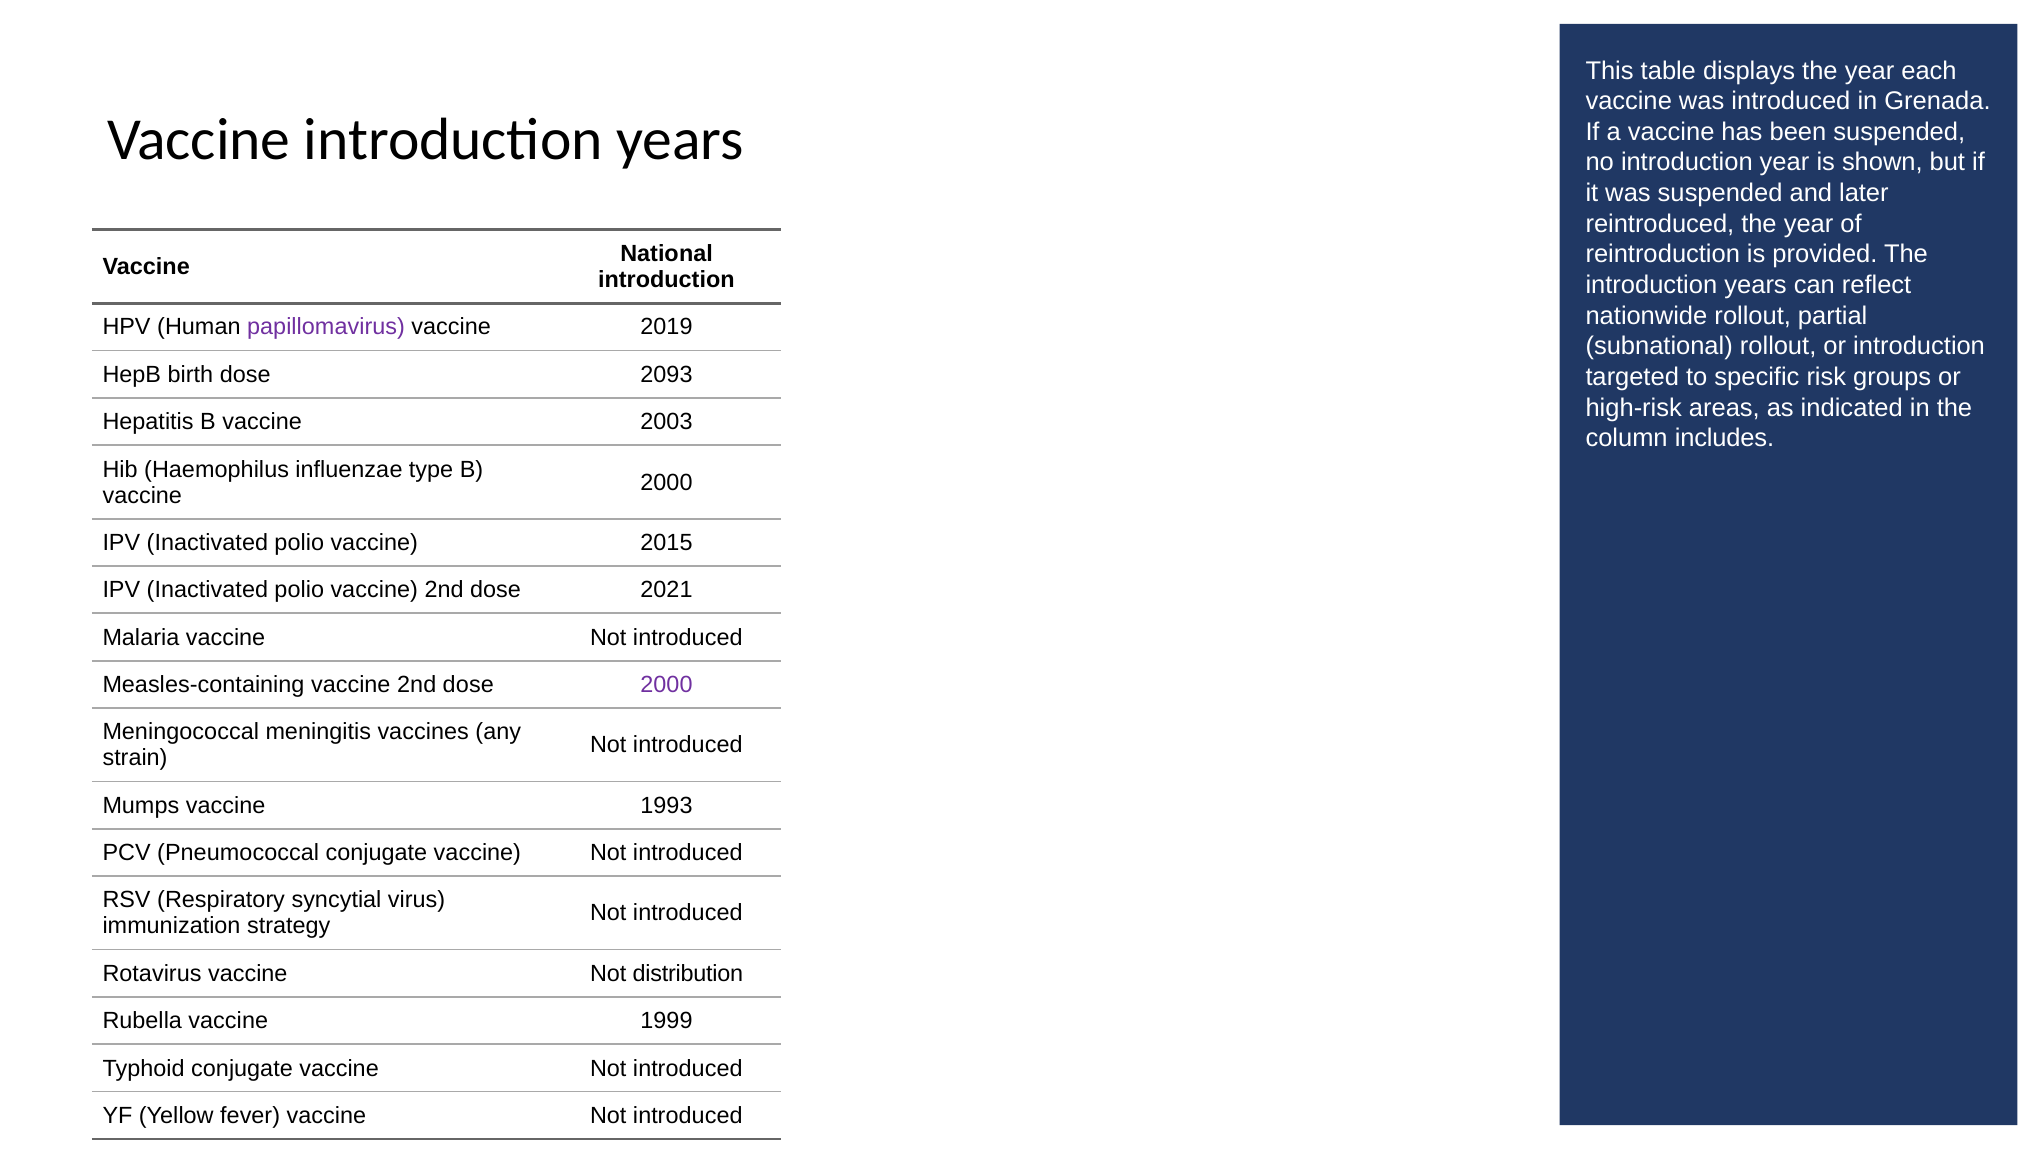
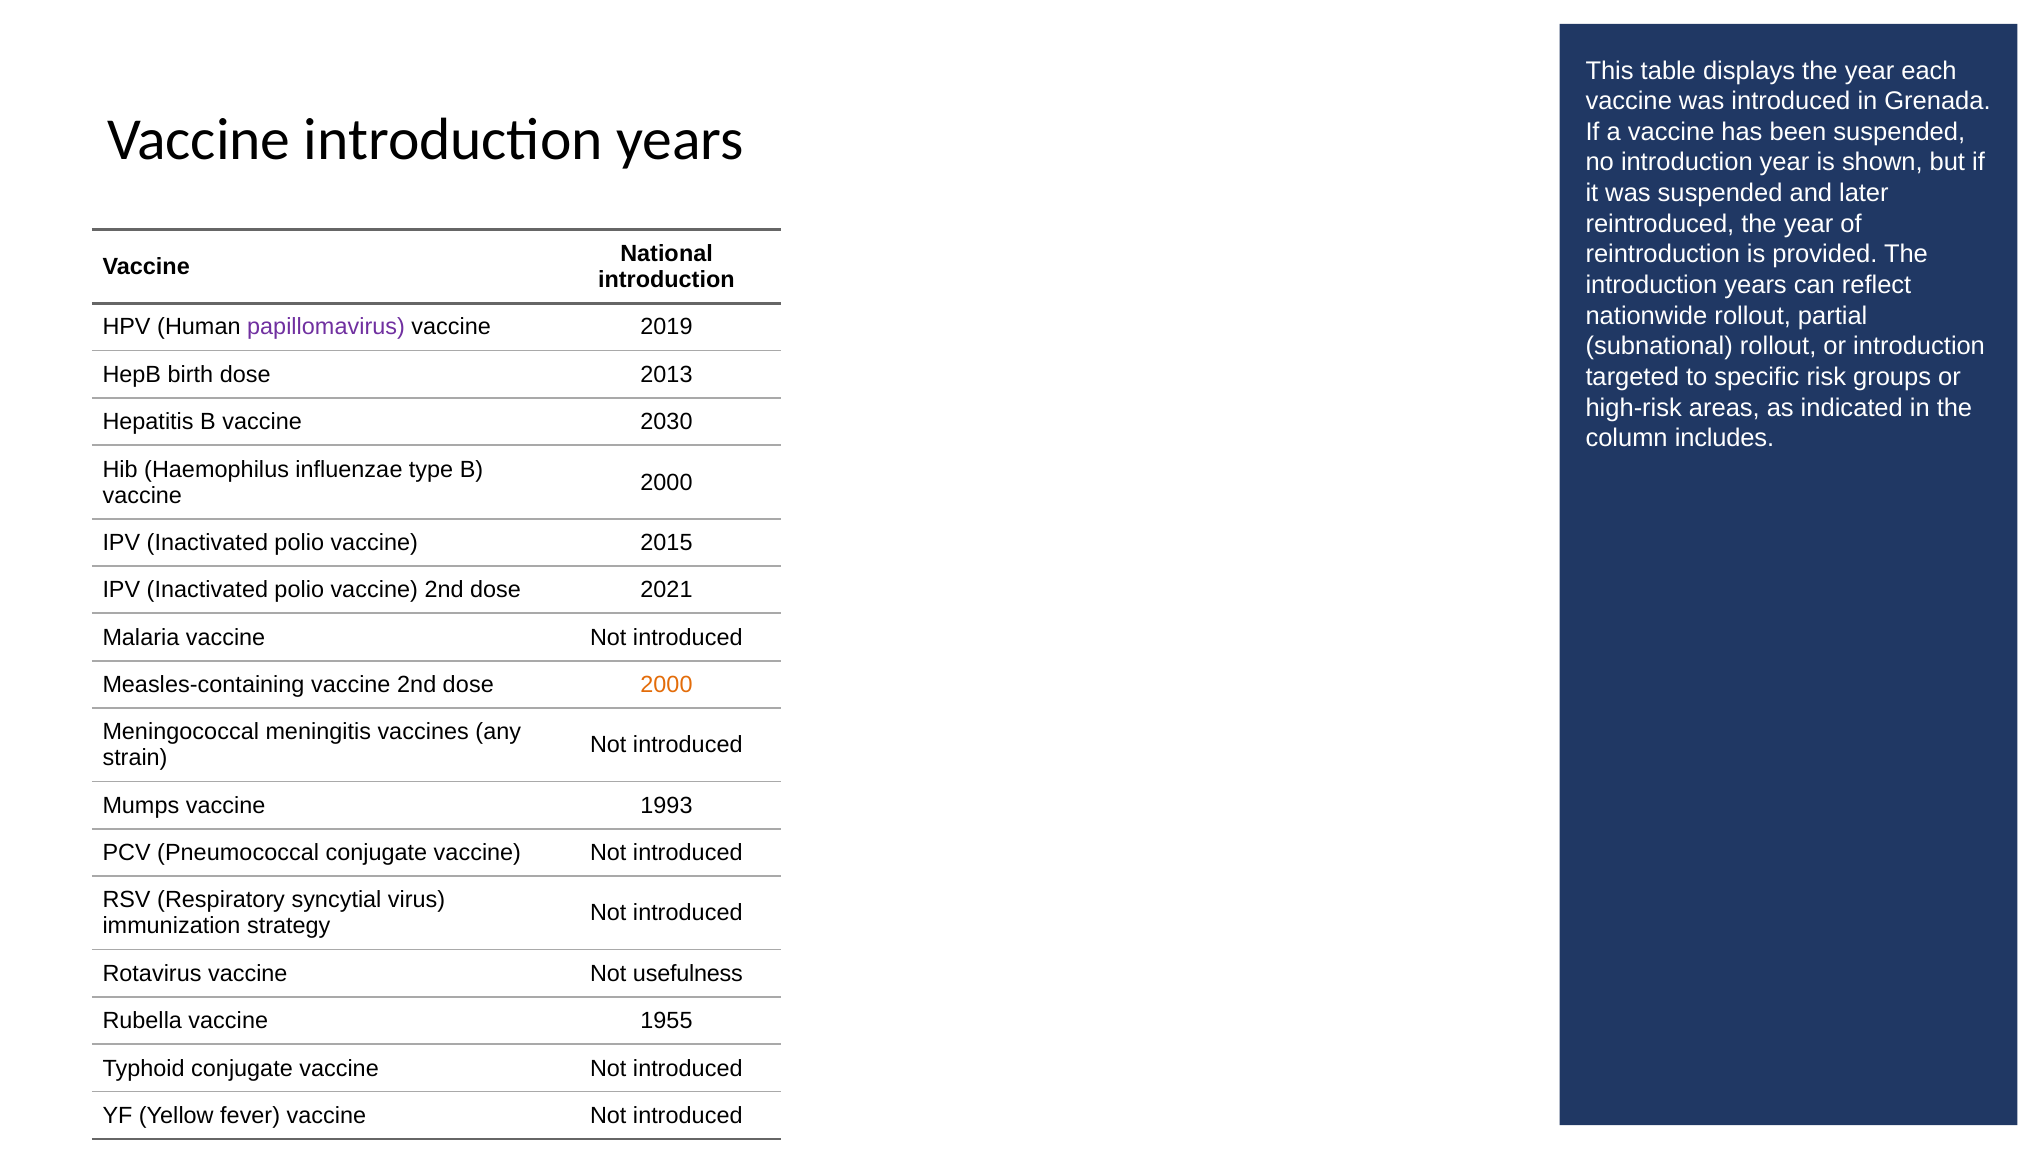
2093: 2093 -> 2013 (666, 375)
2003: 2003 -> 2030 (666, 422)
2000 colour: purple -> orange (666, 685)
distribution: distribution -> usefulness (688, 974)
1999: 1999 -> 1955 (666, 1021)
